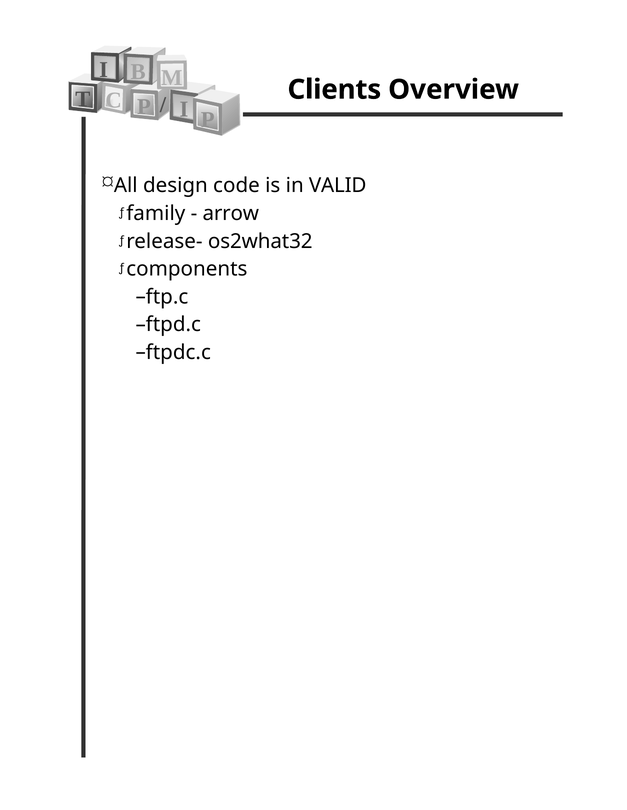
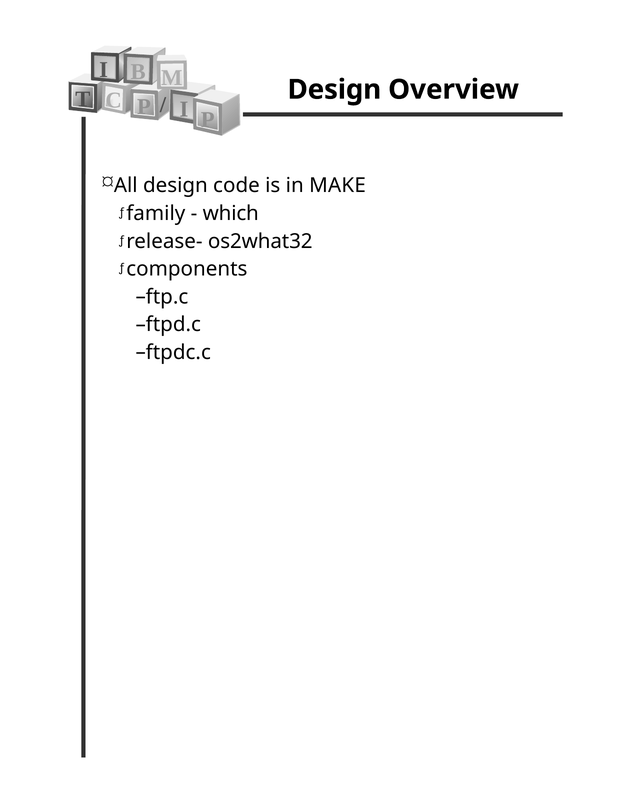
Clients: Clients -> Design (334, 90)
VALID: VALID -> MAKE (338, 186)
arrow: arrow -> which (231, 214)
